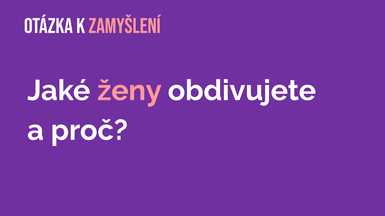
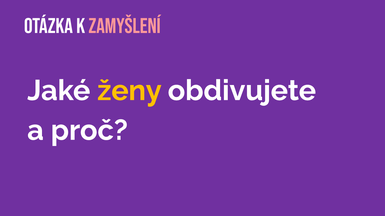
ženy colour: pink -> yellow (129, 91)
